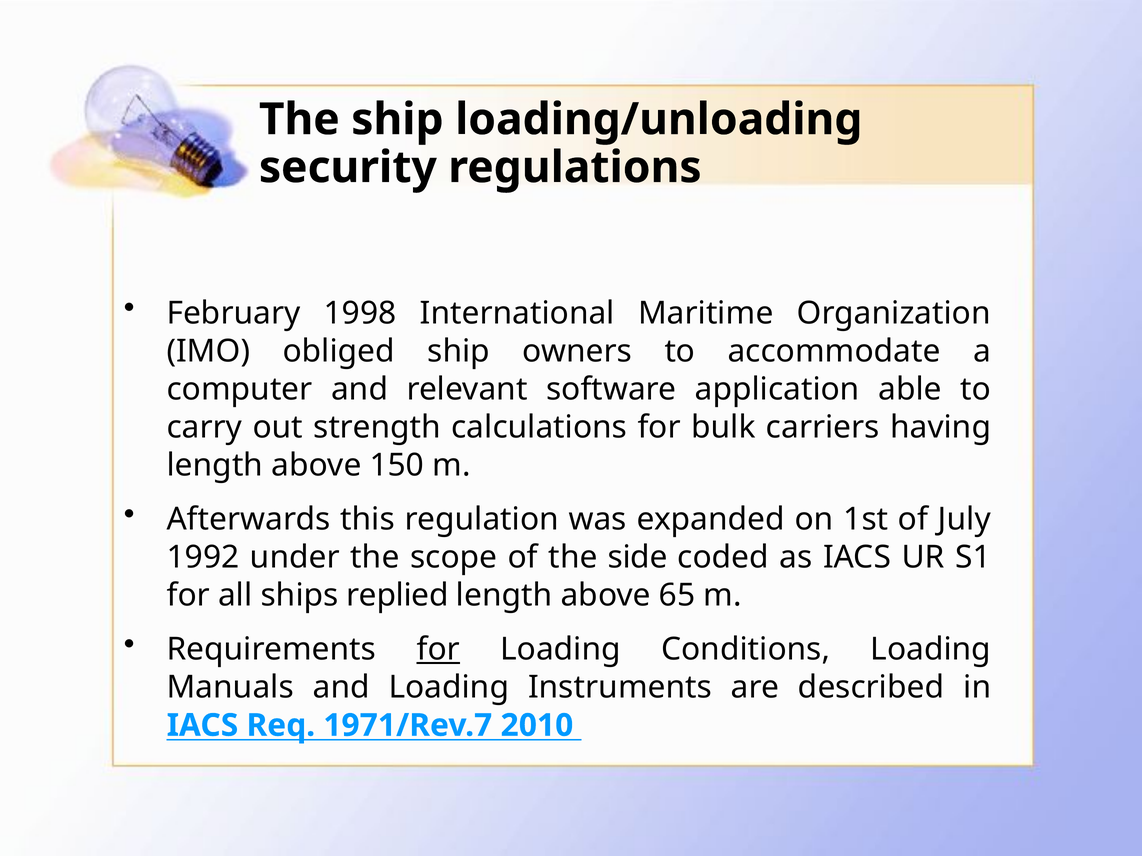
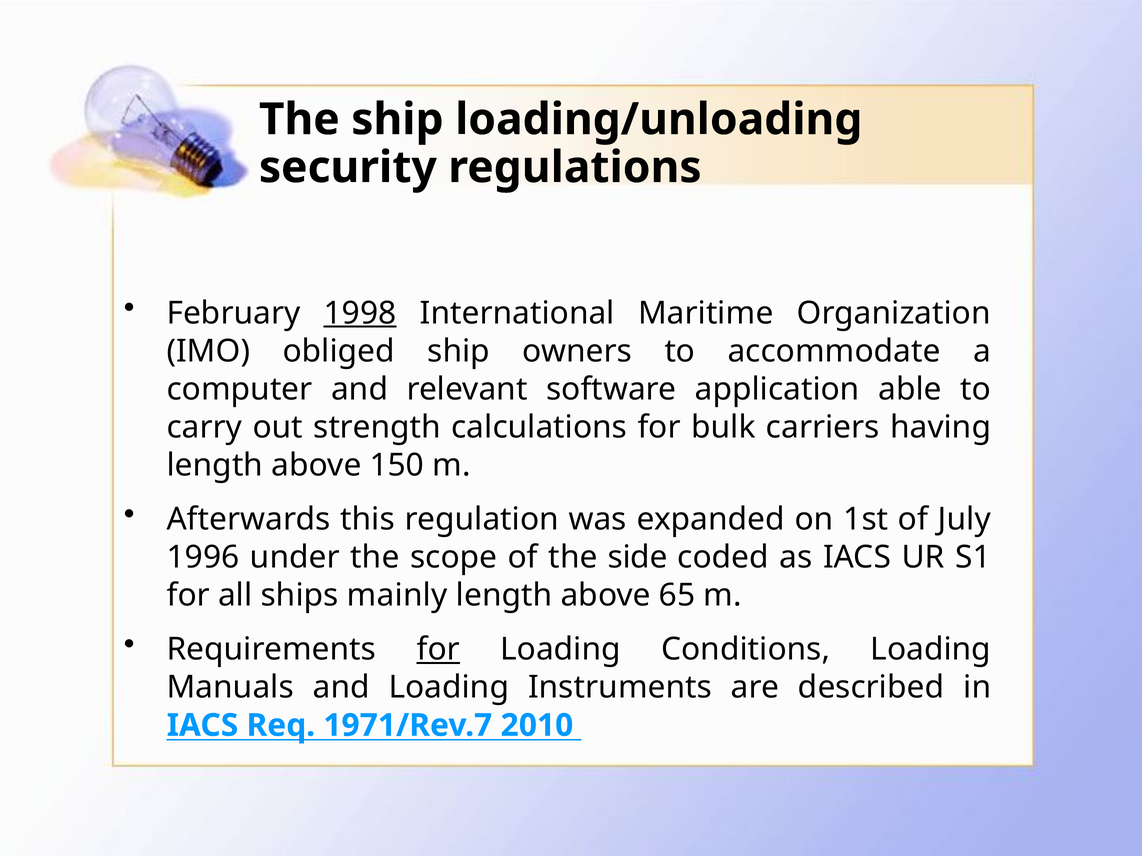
1998 underline: none -> present (360, 313)
1992: 1992 -> 1996 (203, 558)
replied: replied -> mainly (397, 596)
